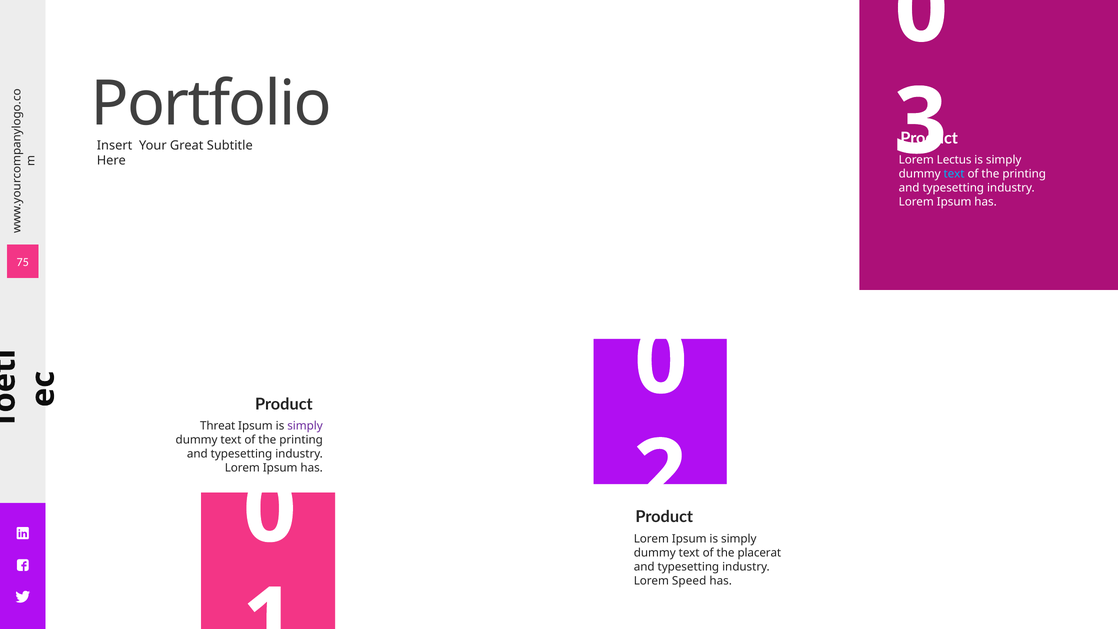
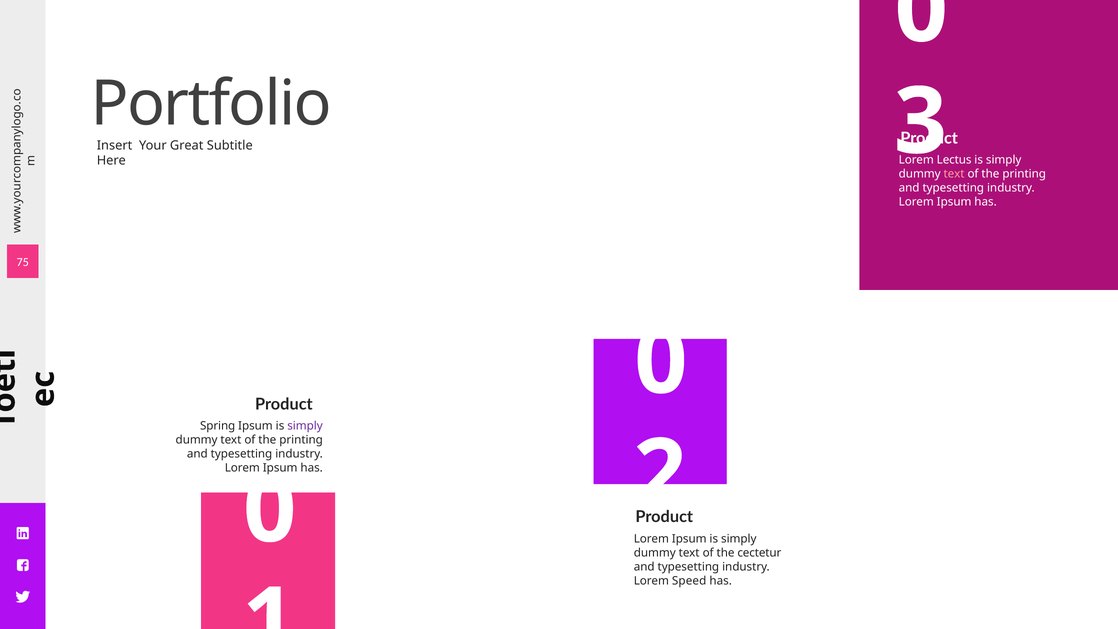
text colour: light blue -> pink (954, 174)
Threat: Threat -> Spring (218, 426)
placerat: placerat -> cectetur (759, 553)
